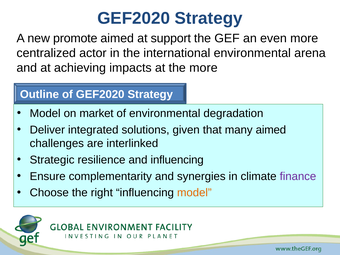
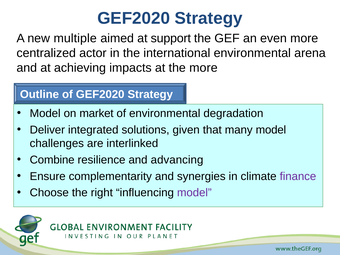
promote: promote -> multiple (75, 38)
many aimed: aimed -> model (271, 130)
Strategic: Strategic -> Combine (52, 160)
and influencing: influencing -> advancing (177, 160)
model colour: orange -> purple (194, 193)
